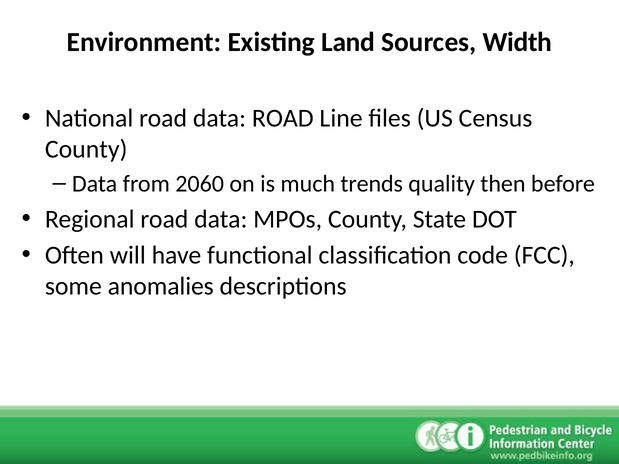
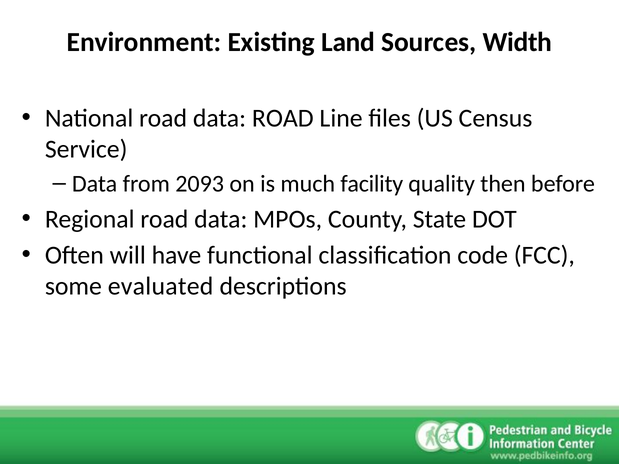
County: County -> Service (86, 149)
2060: 2060 -> 2093 (200, 184)
trends: trends -> facility (372, 184)
anomalies: anomalies -> evaluated (161, 286)
